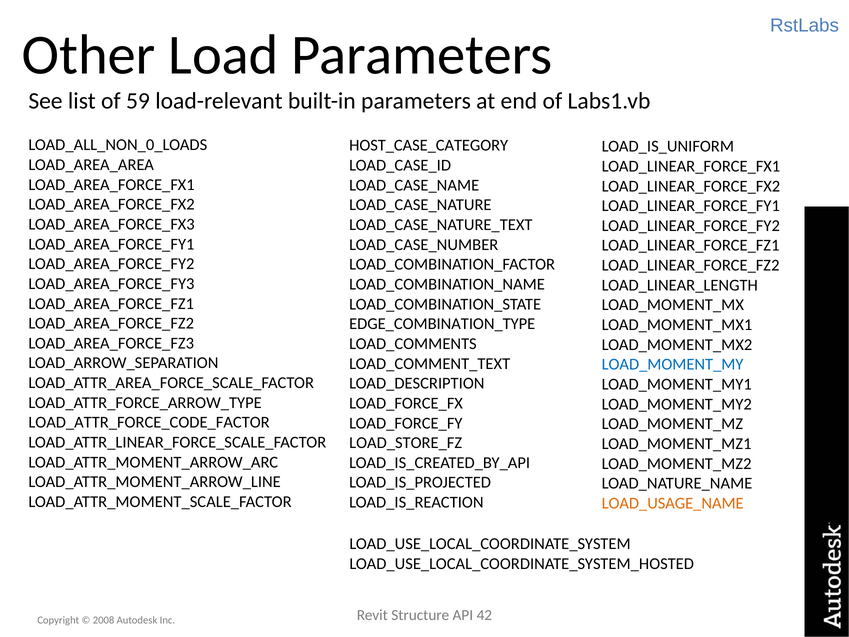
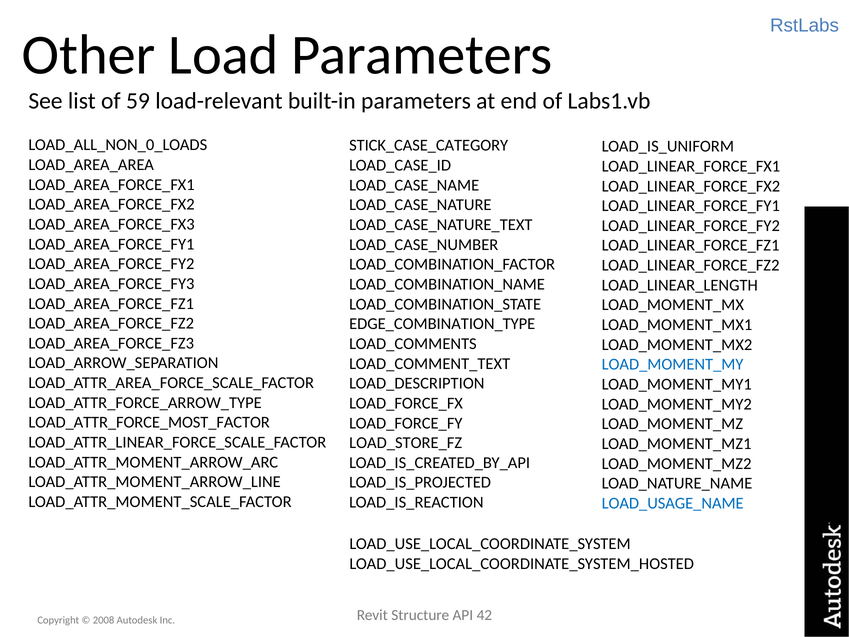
HOST_CASE_CATEGORY: HOST_CASE_CATEGORY -> STICK_CASE_CATEGORY (429, 145)
LOAD_ATTR_FORCE_CODE_FACTOR: LOAD_ATTR_FORCE_CODE_FACTOR -> LOAD_ATTR_FORCE_MOST_FACTOR (149, 422)
LOAD_USAGE_NAME colour: orange -> blue (673, 503)
